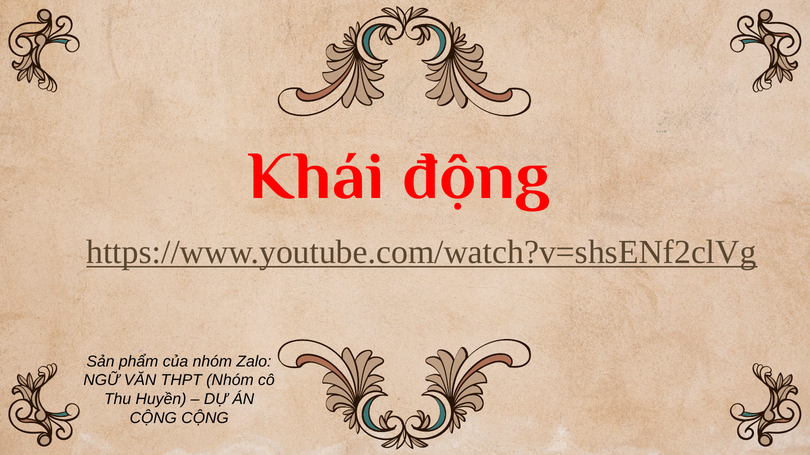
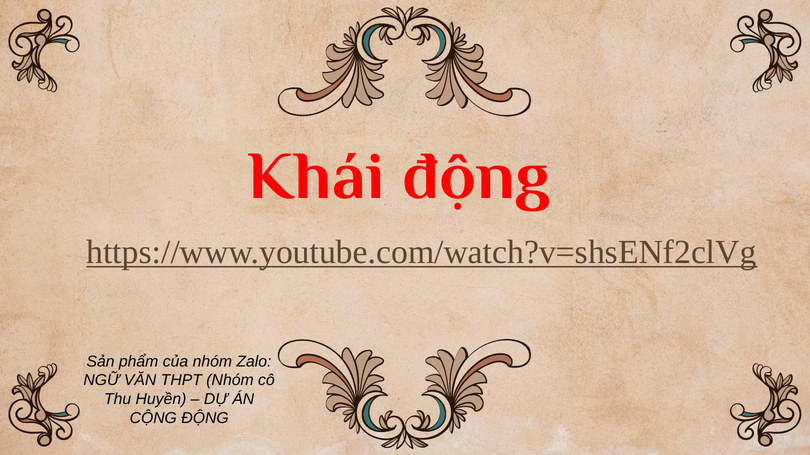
CỘNG CỘNG: CỘNG -> ĐỘNG (205, 419)
